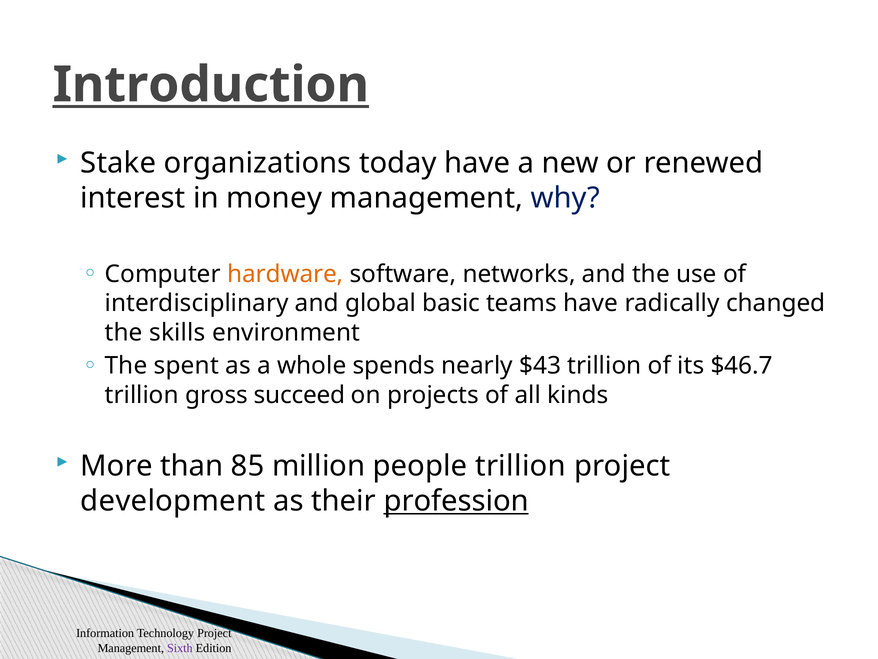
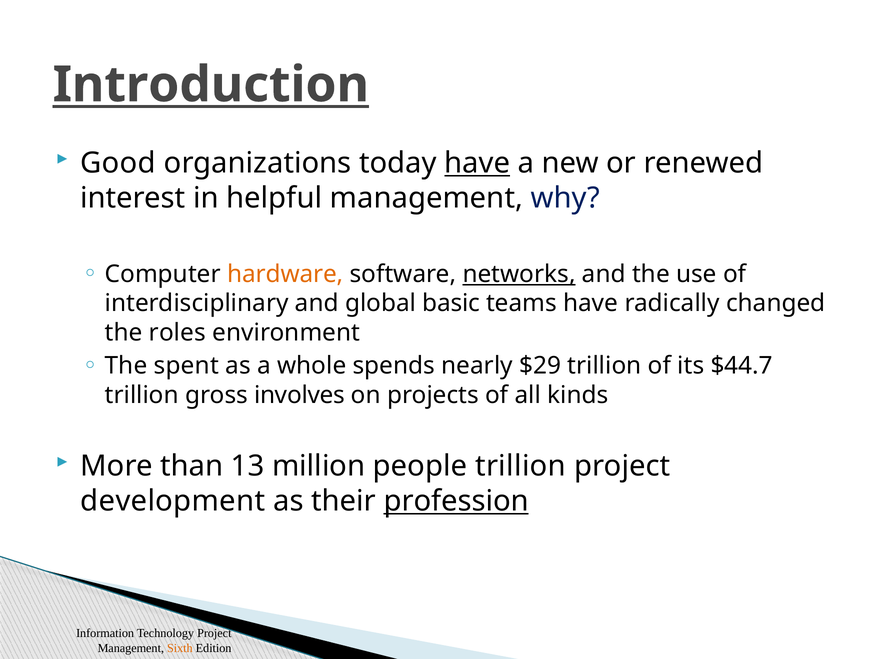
Stake: Stake -> Good (118, 163)
have underline: none -> present (477, 163)
money: money -> helpful (274, 198)
networks underline: none -> present (519, 274)
skills: skills -> roles (177, 332)
$43: $43 -> $29 (540, 366)
$46.7: $46.7 -> $44.7 (742, 366)
succeed: succeed -> involves (300, 395)
85: 85 -> 13 (248, 466)
Sixth colour: purple -> orange (180, 648)
